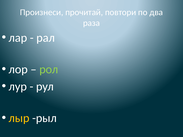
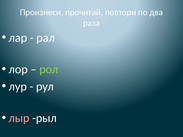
лыр colour: yellow -> pink (19, 118)
